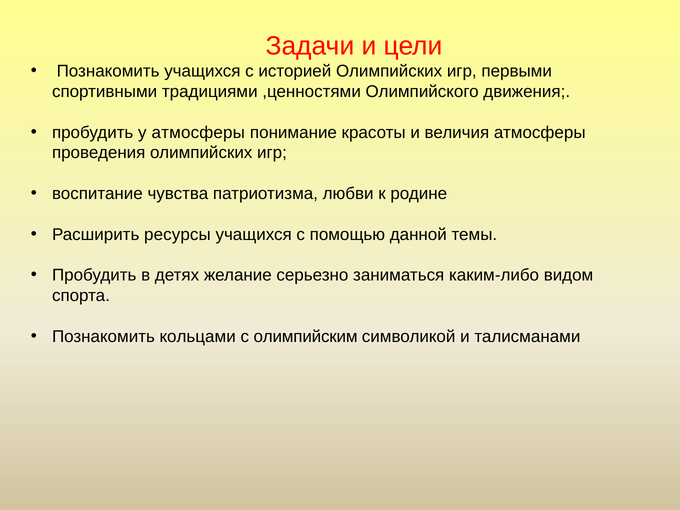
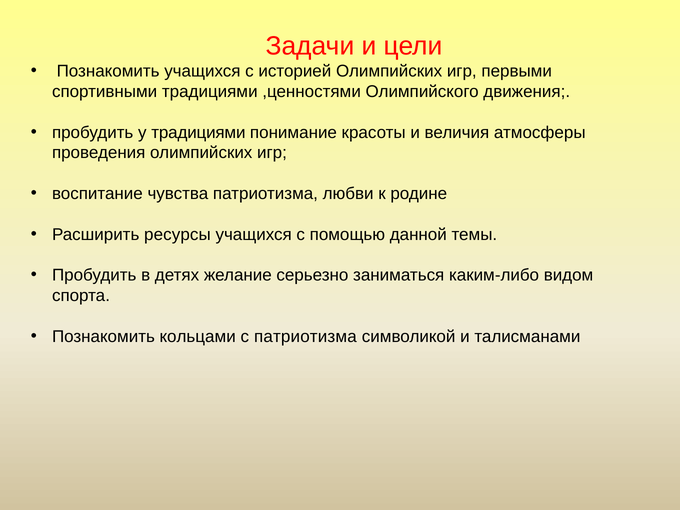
у атмосферы: атмосферы -> традициями (198, 132)
с олимпийским: олимпийским -> патриотизма (305, 336)
